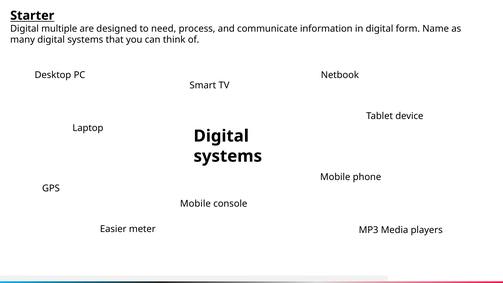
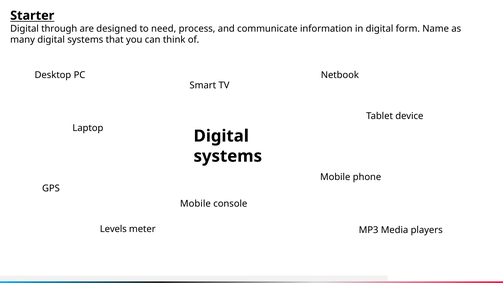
multiple: multiple -> through (59, 29)
Easier: Easier -> Levels (113, 229)
